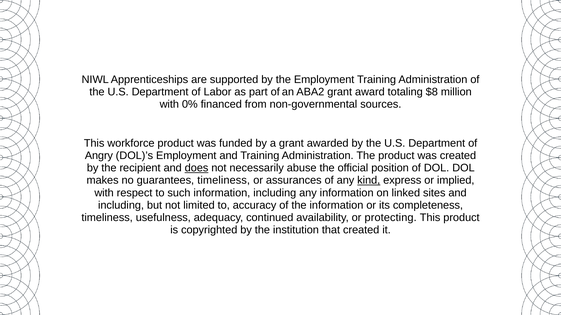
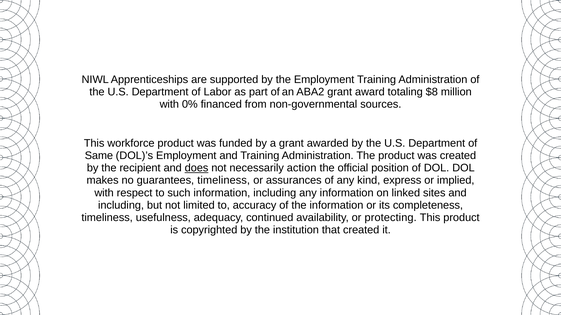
Angry: Angry -> Same (99, 156)
abuse: abuse -> action (302, 168)
kind underline: present -> none (369, 181)
